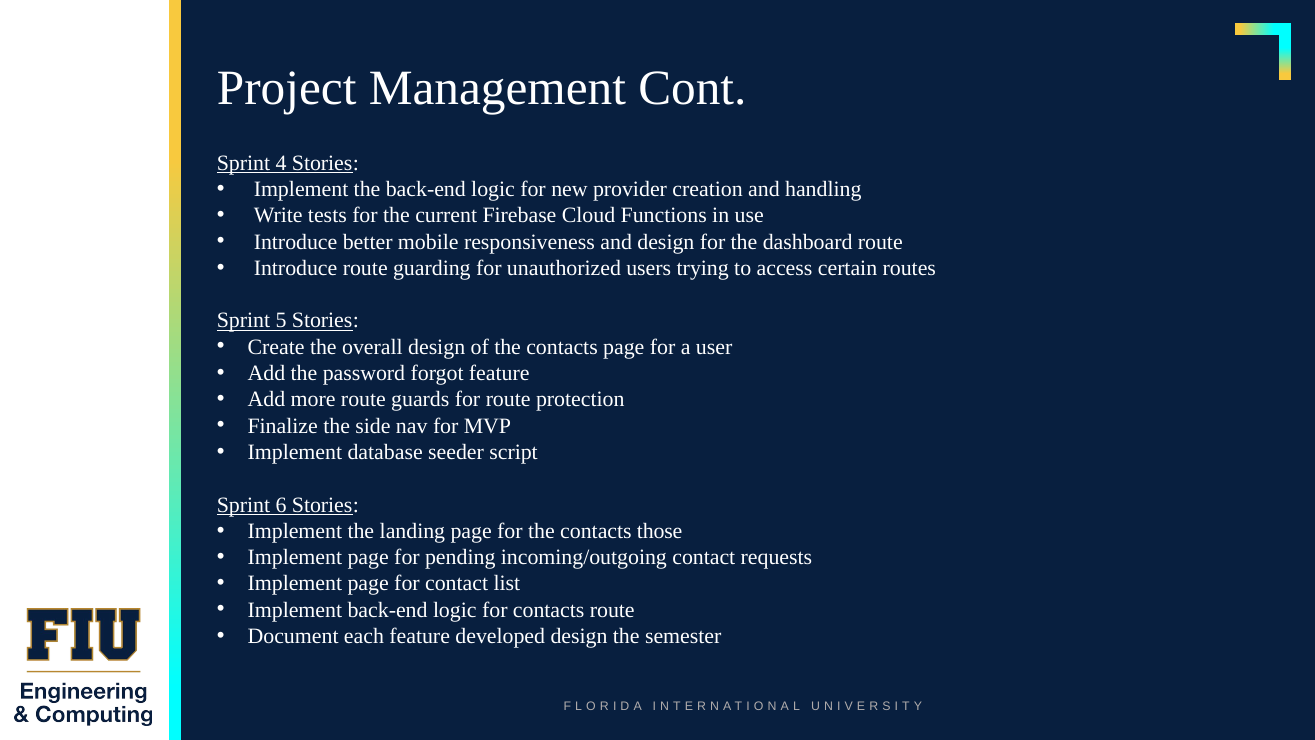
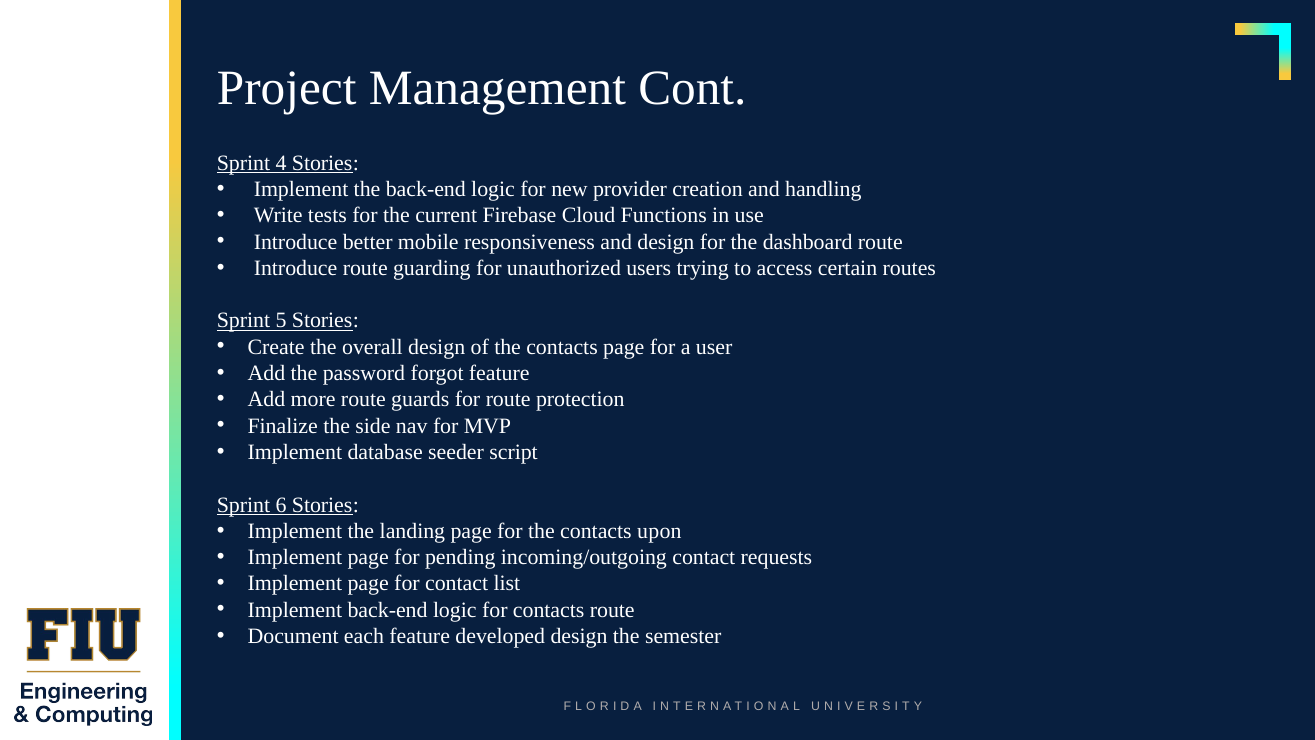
those: those -> upon (659, 531)
